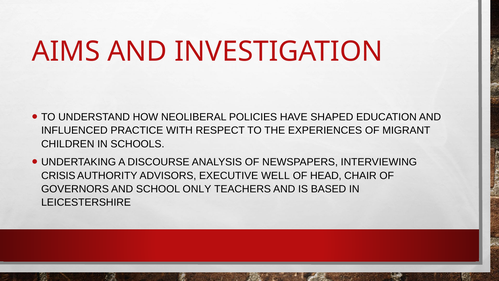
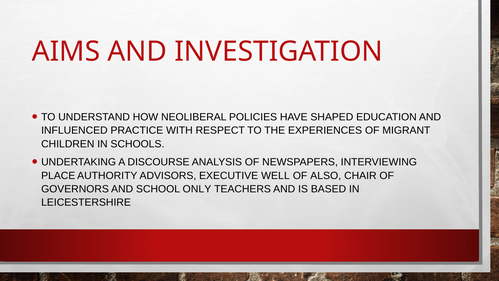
CRISIS: CRISIS -> PLACE (58, 175)
HEAD: HEAD -> ALSO (326, 175)
